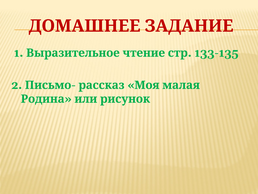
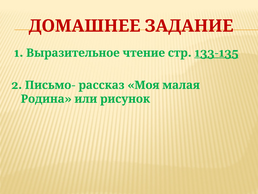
133-135 underline: none -> present (216, 53)
